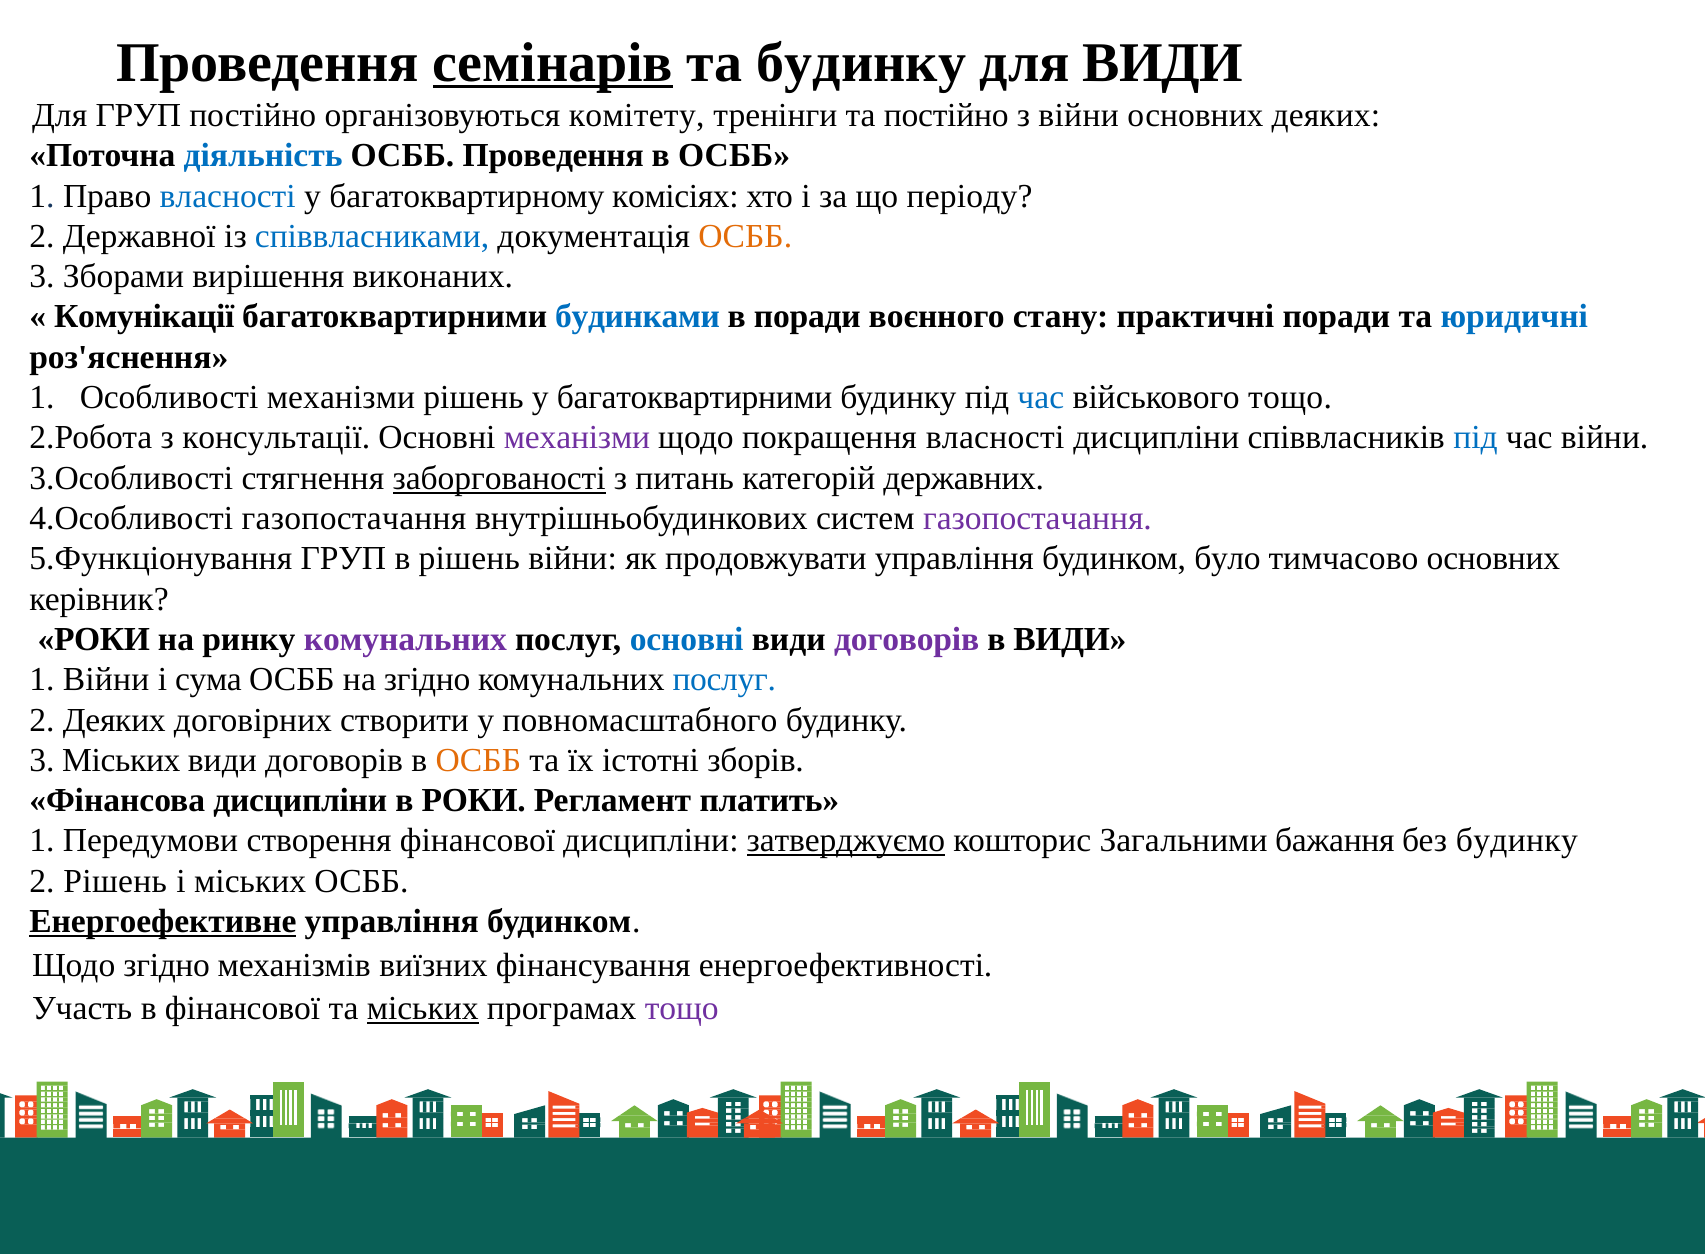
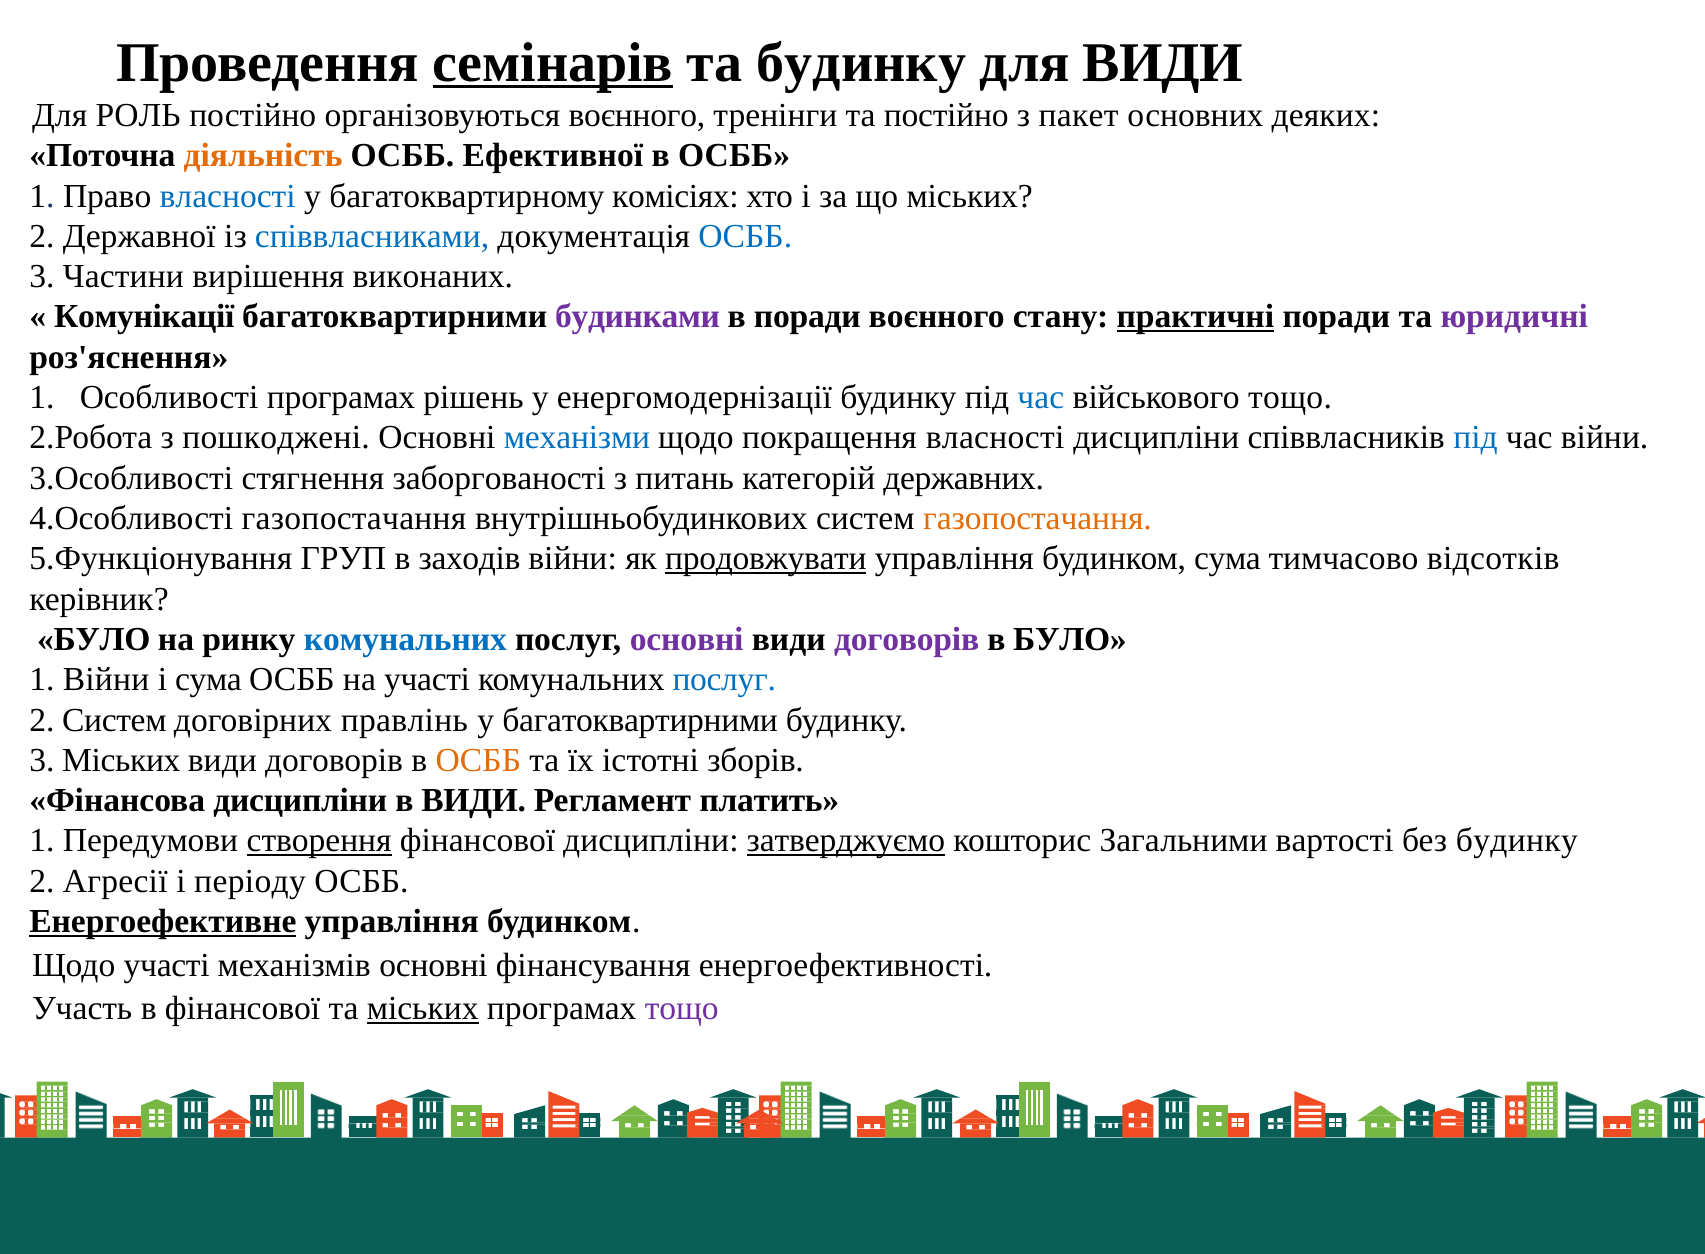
Для ГРУП: ГРУП -> РОЛЬ (138, 115)
організовуються комітету: комітету -> воєнного (637, 115)
з війни: війни -> пакет (1079, 115)
діяльність colour: blue -> orange (263, 156)
ОСББ Проведення: Проведення -> Ефективної (553, 156)
що періоду: періоду -> міських (970, 196)
ОСББ colour: orange -> blue (745, 236)
Зборами: Зборами -> Частини (123, 277)
будинками colour: blue -> purple (638, 317)
практичні underline: none -> present (1195, 317)
юридичні colour: blue -> purple (1514, 317)
Особливості механізми: механізми -> програмах (341, 398)
у багатоквартирними: багатоквартирними -> енергомодернізації (694, 398)
консультації: консультації -> пошкоджені (276, 438)
механізми colour: purple -> blue (577, 438)
заборгованості underline: present -> none (499, 478)
газопостачання colour: purple -> orange (1037, 519)
в рішень: рішень -> заходів (470, 559)
продовжувати underline: none -> present (766, 559)
будинком було: було -> сума (1227, 559)
тимчасово основних: основних -> відсотків (1493, 559)
РОКИ: РОКИ -> БУЛО (94, 639)
комунальних colour: purple -> blue (405, 639)
основні colour: blue -> purple (687, 639)
в ВИДИ: ВИДИ -> БУЛО (1070, 639)
на згідно: згідно -> участі (427, 680)
2 Деяких: Деяких -> Систем (114, 720)
створити: створити -> правлінь (404, 720)
у повномасштабного: повномасштабного -> багатоквартирними (640, 720)
в РОКИ: РОКИ -> ВИДИ (474, 801)
створення underline: none -> present (319, 841)
бажання: бажання -> вартості (1335, 841)
2 Рішень: Рішень -> Агресії (115, 881)
і міських: міських -> періоду (250, 881)
Щодо згідно: згідно -> участі (167, 965)
механізмів виїзних: виїзних -> основні (434, 965)
